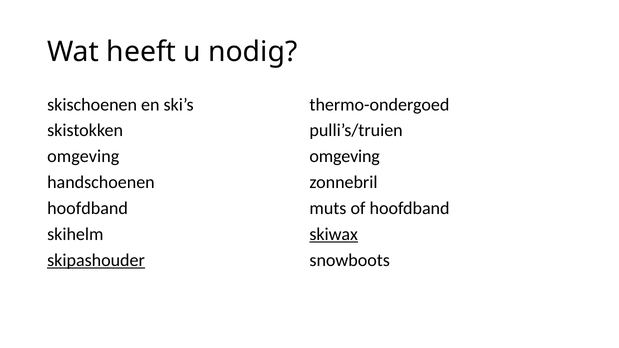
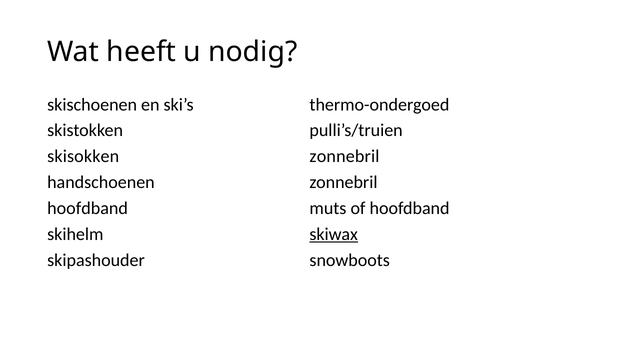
omgeving: omgeving -> skisokken (83, 157)
omgeving: omgeving -> zonnebril (344, 157)
skipashouder underline: present -> none (96, 260)
